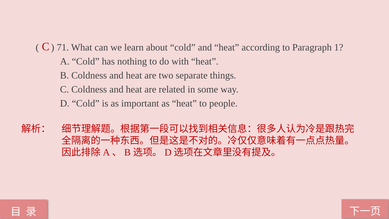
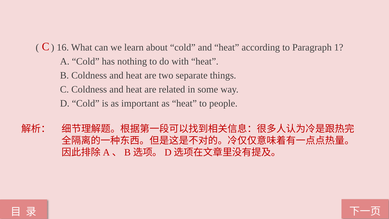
71: 71 -> 16 (63, 47)
